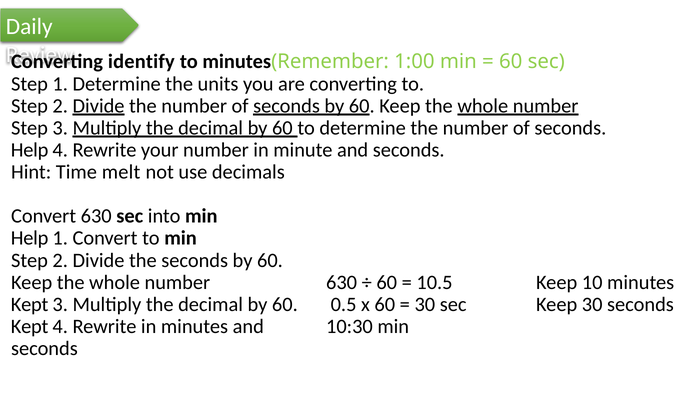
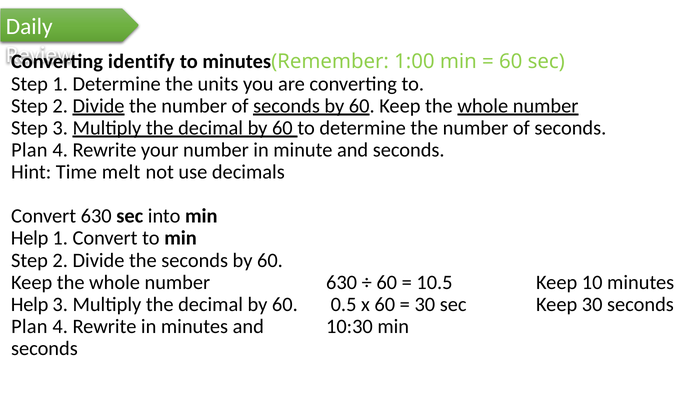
Help: Help -> Plan (29, 150)
Kept: Kept -> Help (30, 304)
Kept: Kept -> Plan (29, 326)
